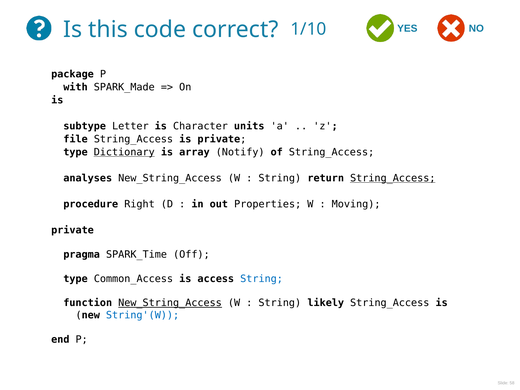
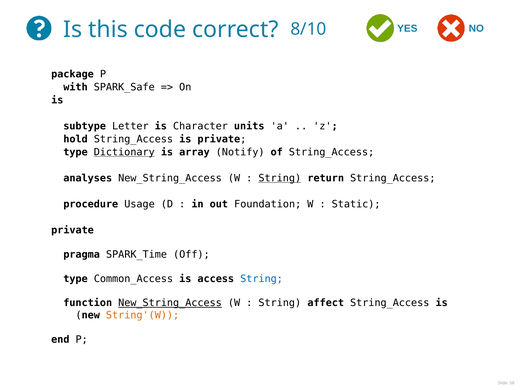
1/10: 1/10 -> 8/10 (308, 29)
SPARK_Made: SPARK_Made -> SPARK_Safe (124, 87)
file: file -> hold (76, 139)
String underline: none -> present (280, 178)
String_Access underline: present -> none (393, 178)
Right: Right -> Usage (140, 204)
Properties: Properties -> Foundation (268, 204)
Moving: Moving -> Static (356, 204)
likely: likely -> affect (326, 303)
String'(W colour: blue -> orange (143, 315)
